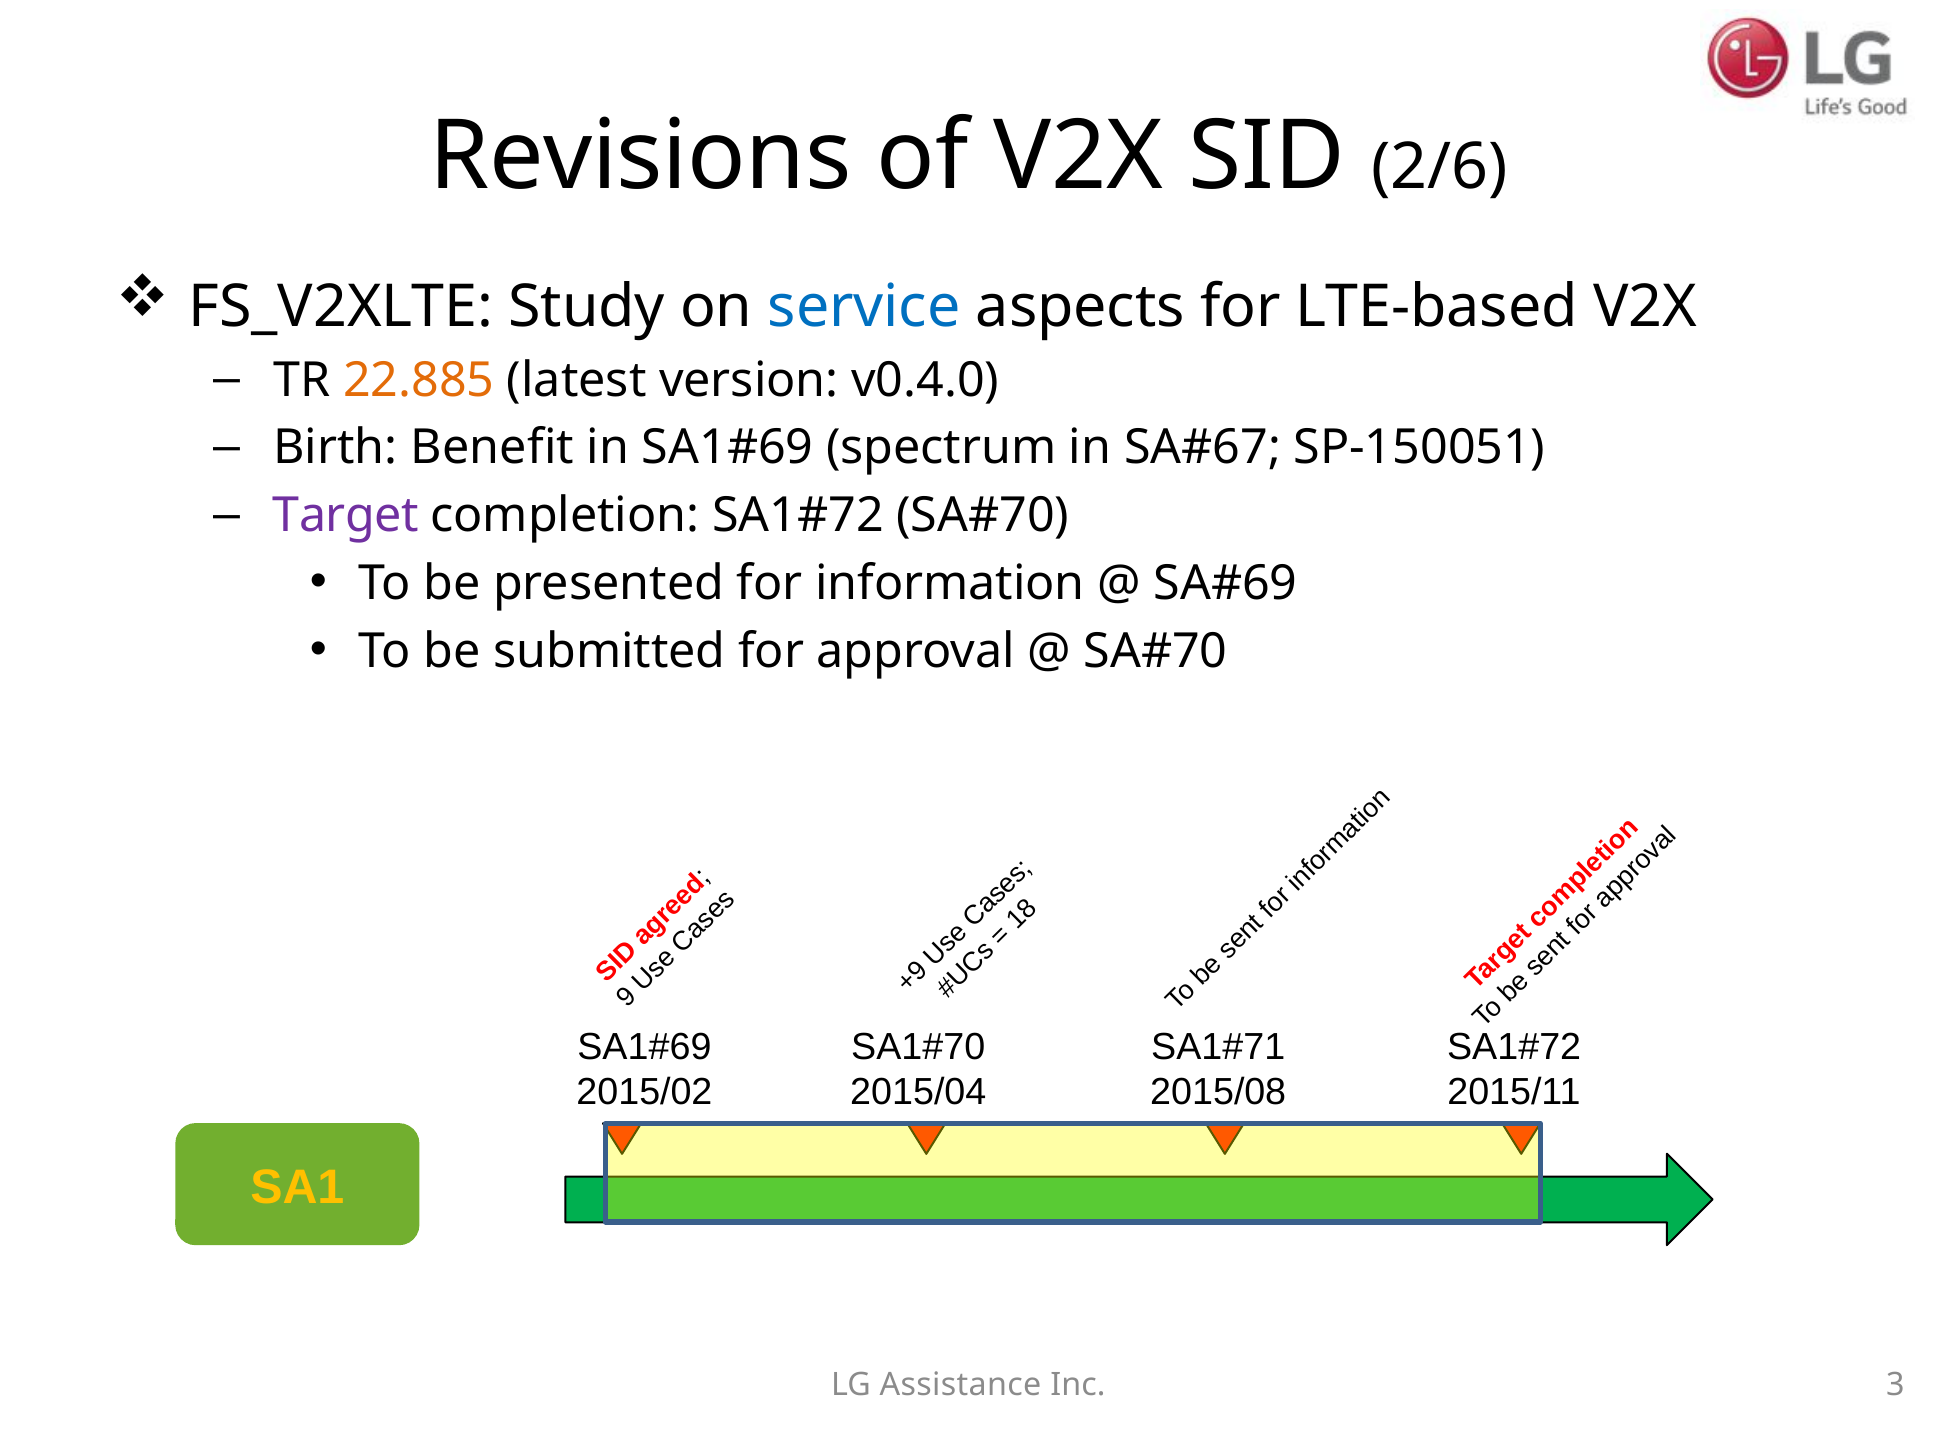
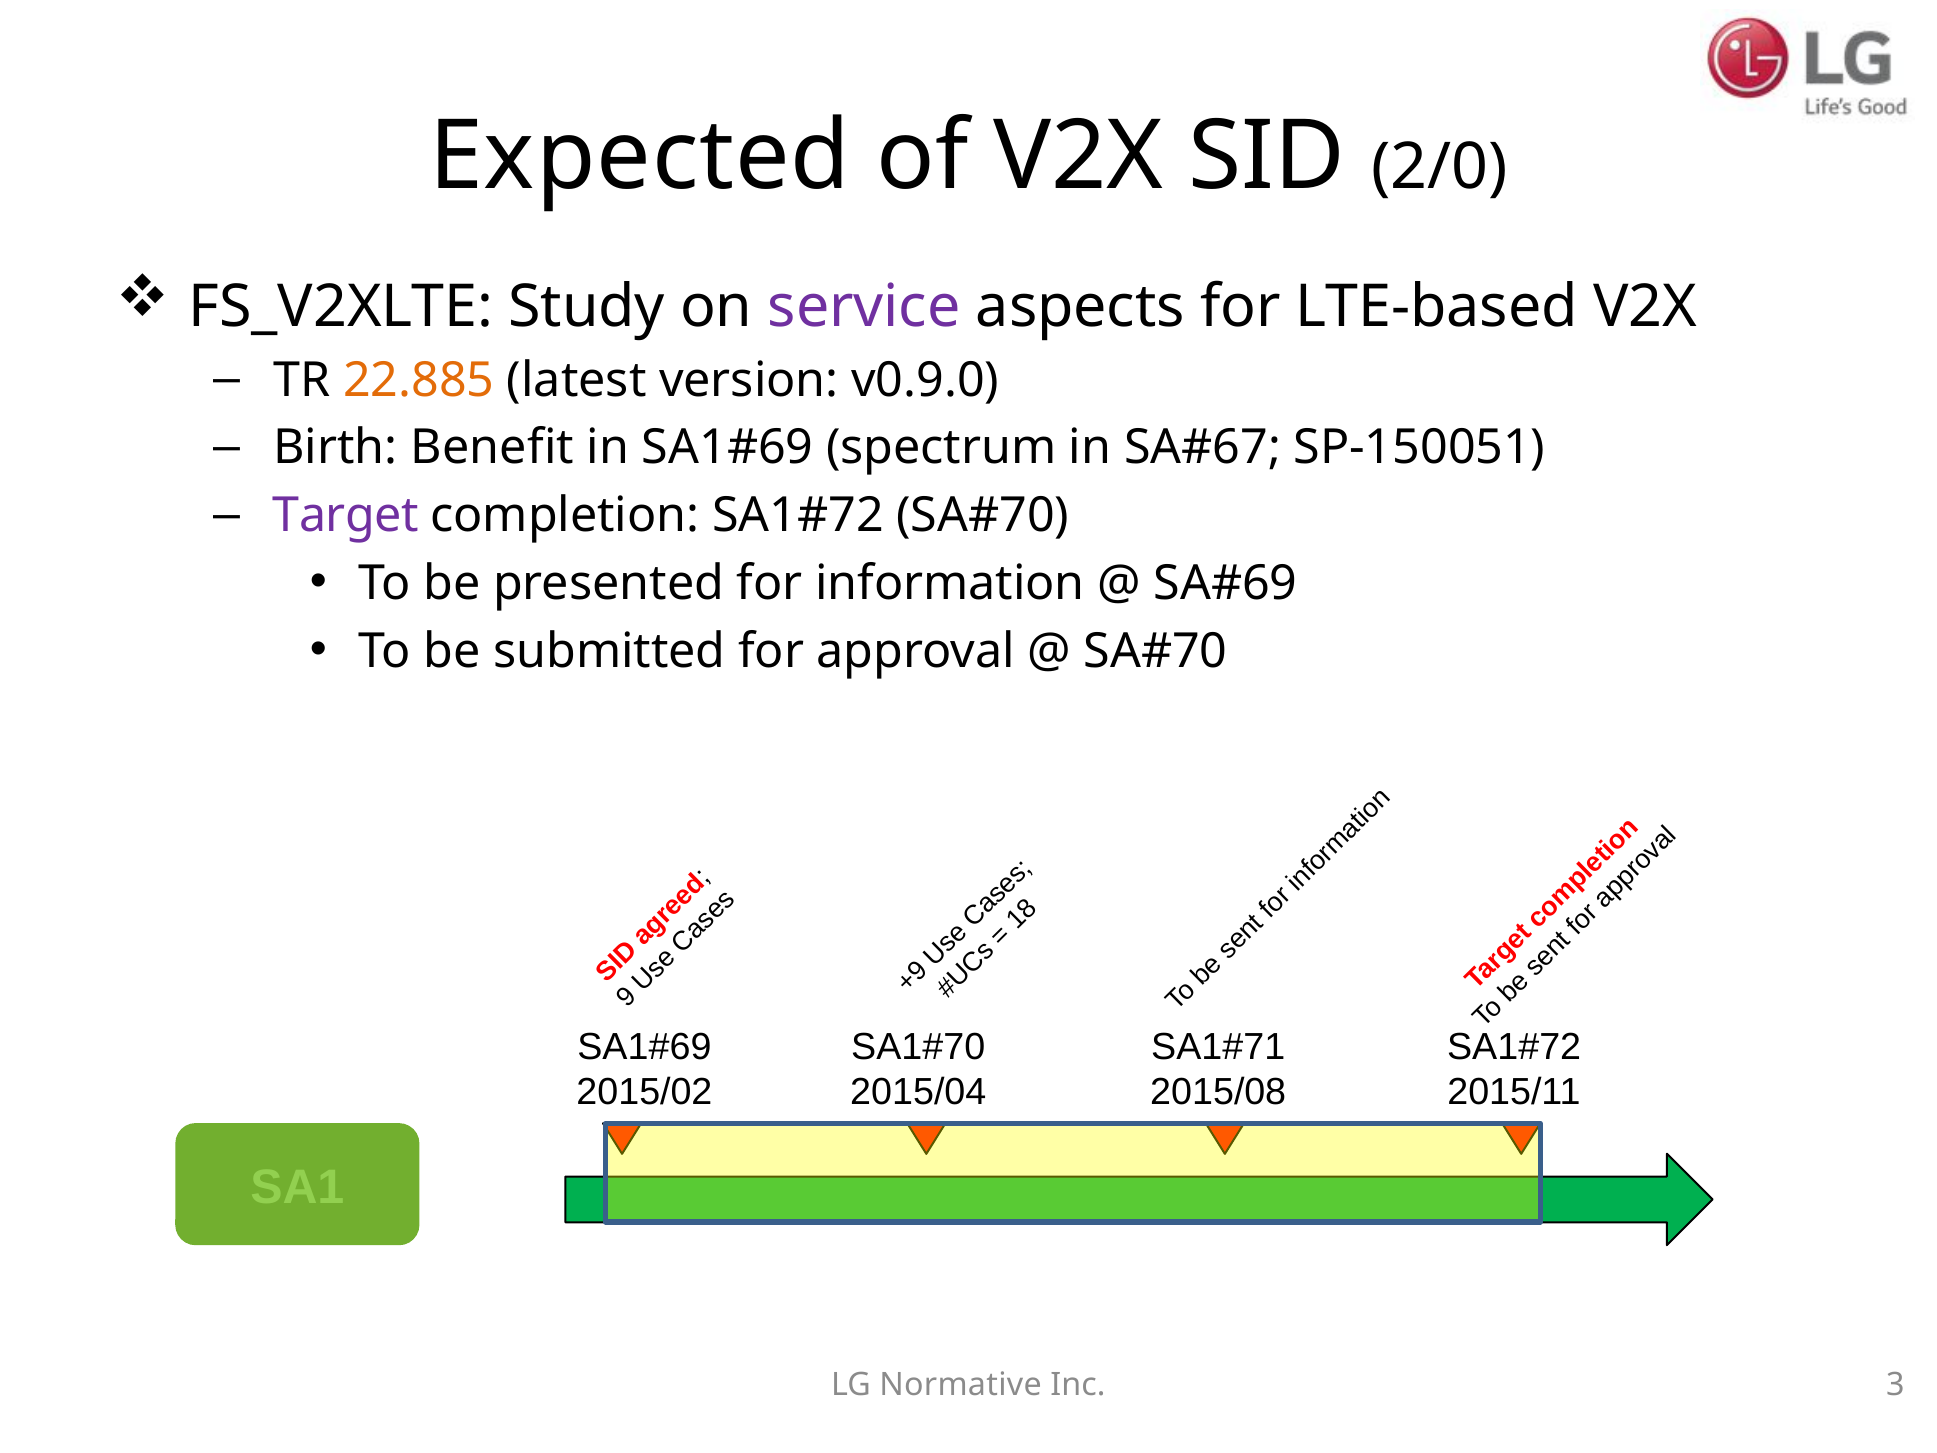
Revisions: Revisions -> Expected (640, 157)
2/6: 2/6 -> 2/0 (1440, 168)
service colour: blue -> purple (864, 307)
v0.4.0: v0.4.0 -> v0.9.0 (925, 380)
SA1 colour: yellow -> light green (297, 1187)
Assistance: Assistance -> Normative (961, 1385)
